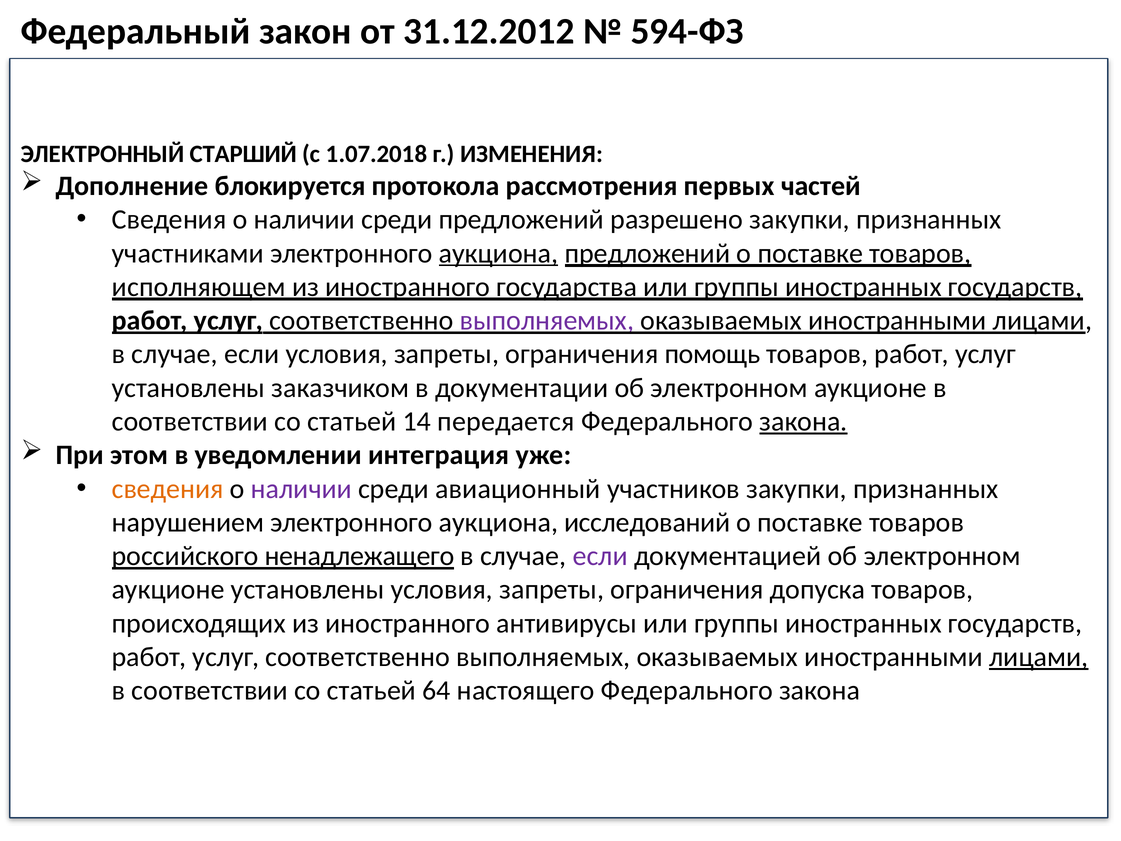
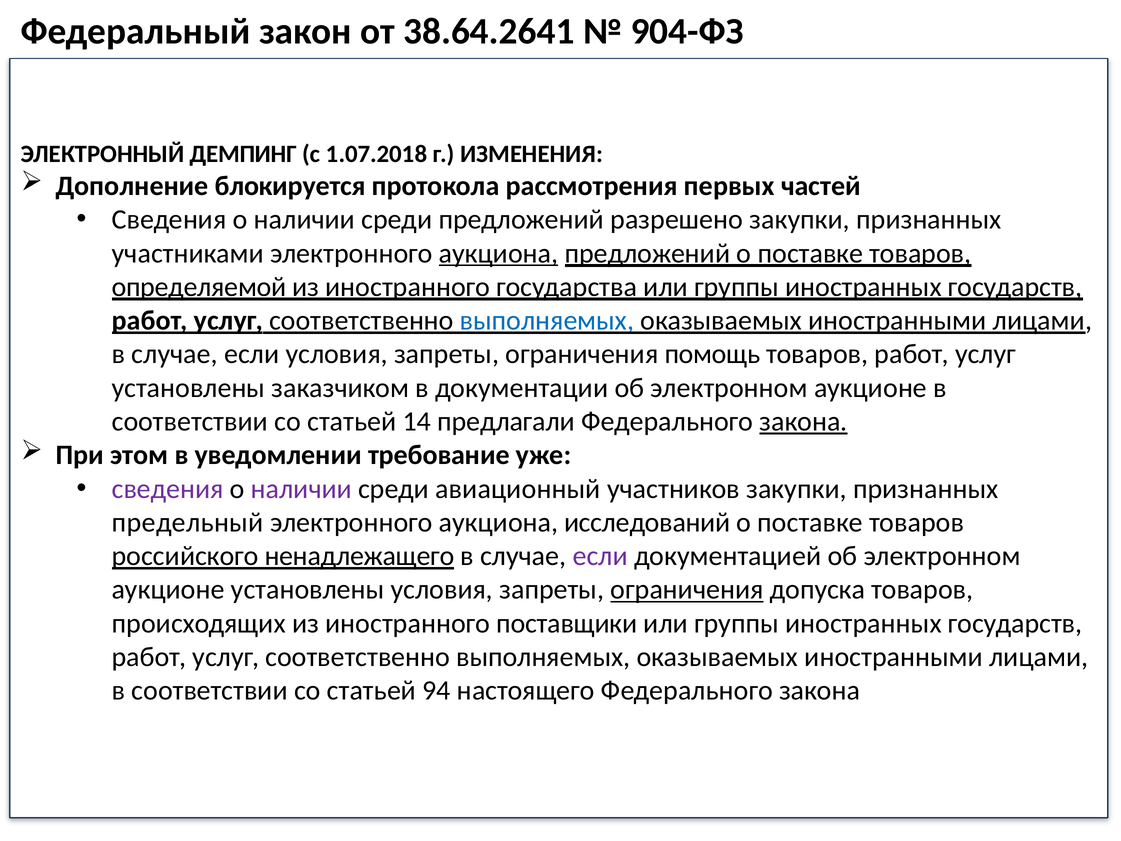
31.12.2012: 31.12.2012 -> 38.64.2641 (489, 31)
594-ФЗ: 594-ФЗ -> 904-ФЗ (687, 31)
СТАРШИЙ: СТАРШИЙ -> ДЕМПИНГ (243, 154)
исполняющем: исполняющем -> определяемой (199, 287)
выполняемых colour: purple -> blue (547, 320)
передается: передается -> предлагали (506, 421)
интеграция: интеграция -> требование (439, 455)
сведения colour: orange -> purple (168, 489)
нарушением: нарушением -> предельный (188, 522)
ограничения underline: none -> present (687, 590)
антивирусы: антивирусы -> поставщики (567, 623)
лицами underline: present -> none (1039, 657)
64: 64 -> 94 (436, 690)
